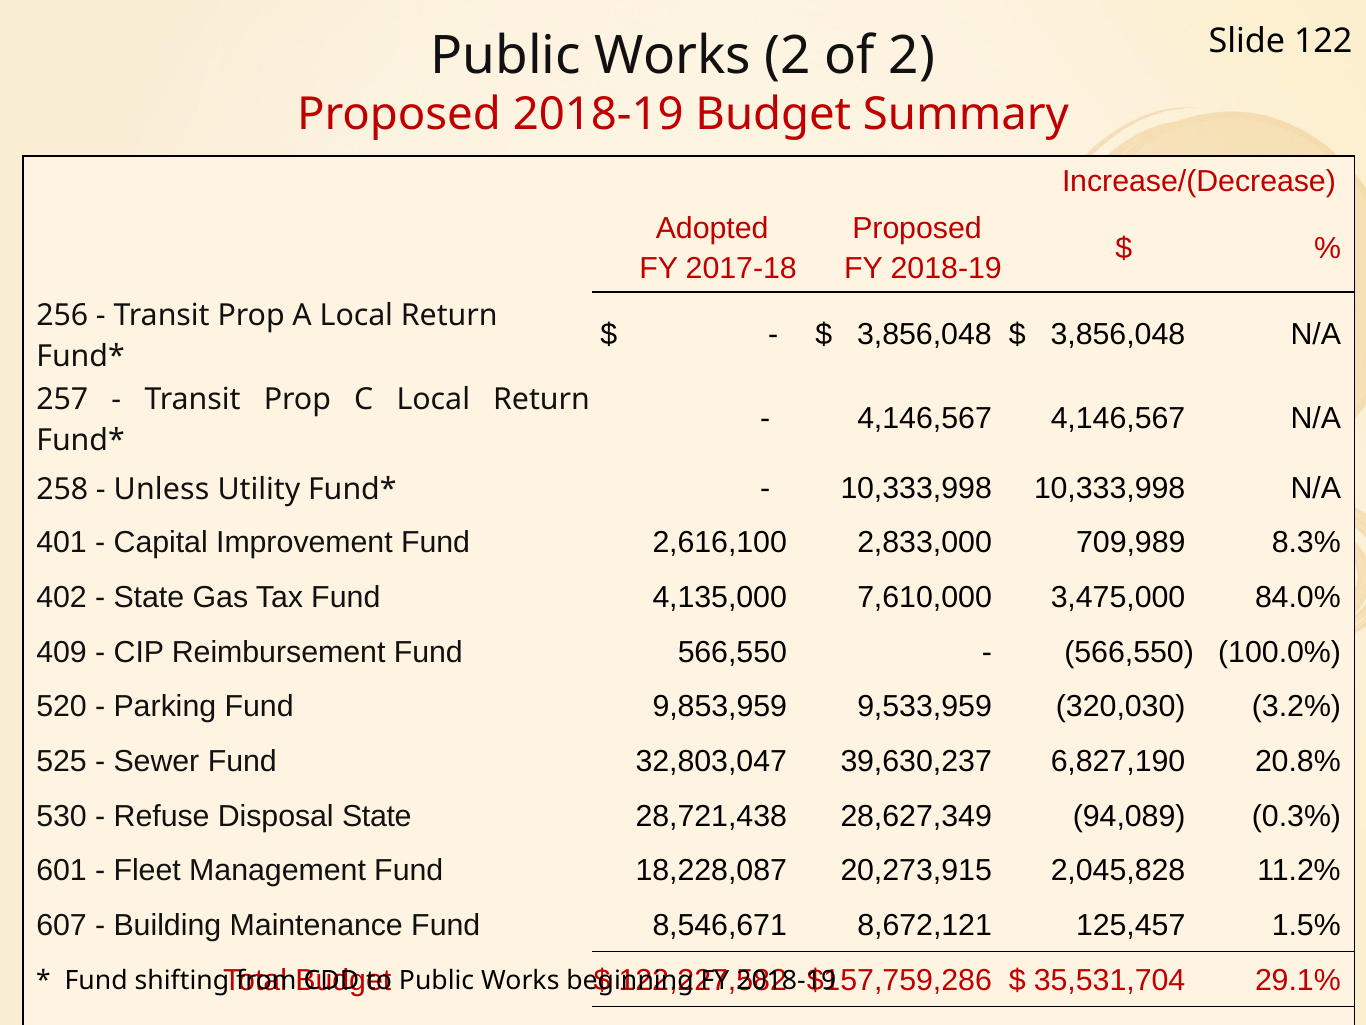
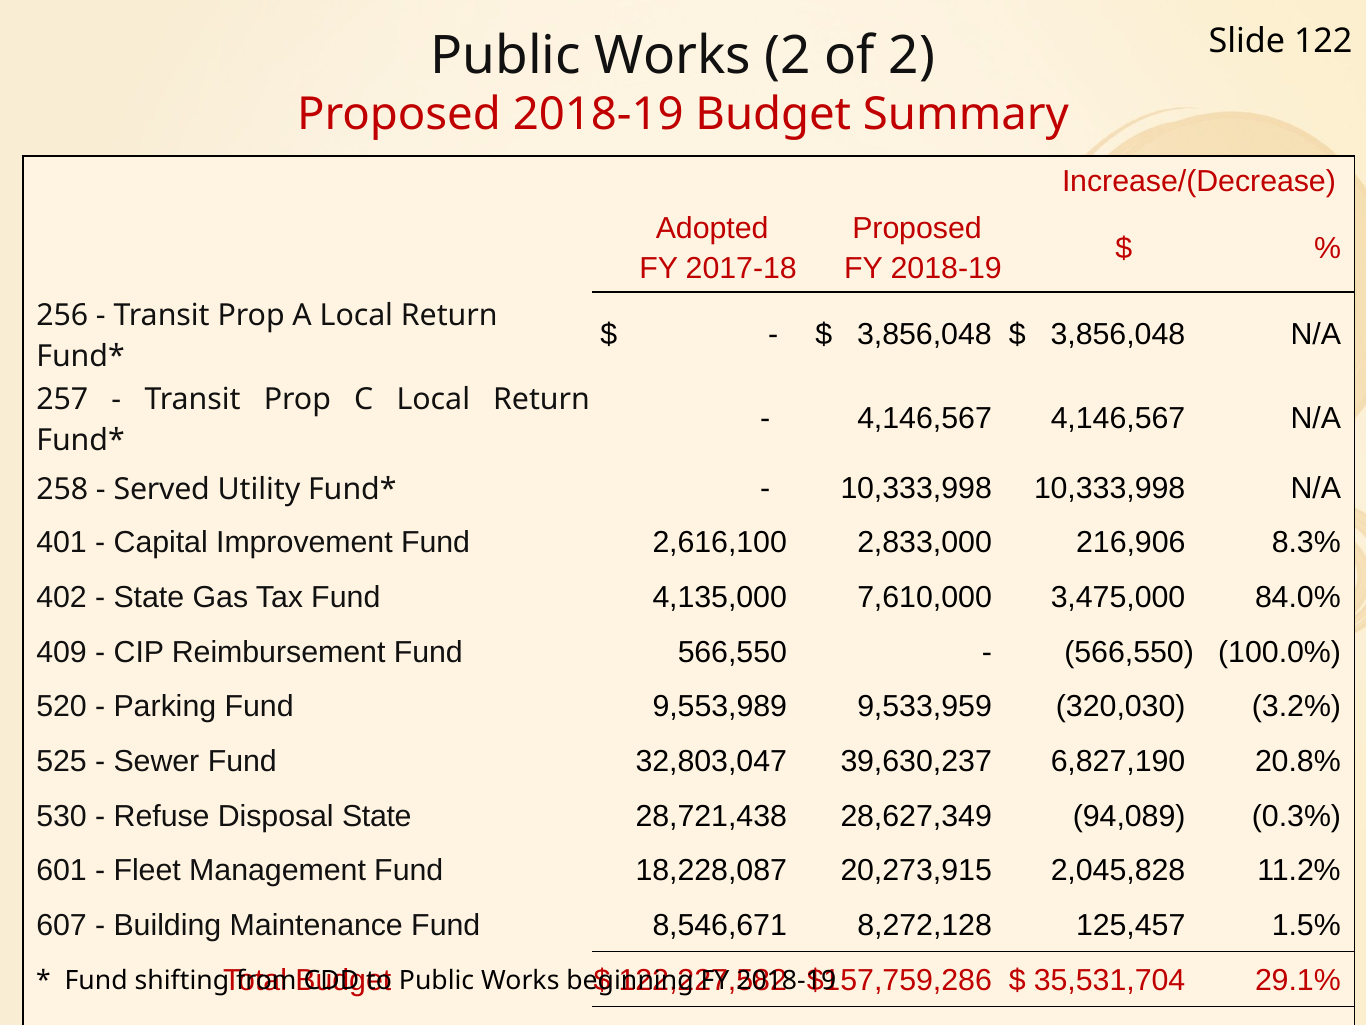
Unless: Unless -> Served (162, 489)
709,989: 709,989 -> 216,906 (1131, 543)
9,853,959: 9,853,959 -> 9,553,989 (720, 706)
8,672,121: 8,672,121 -> 8,272,128 (925, 925)
